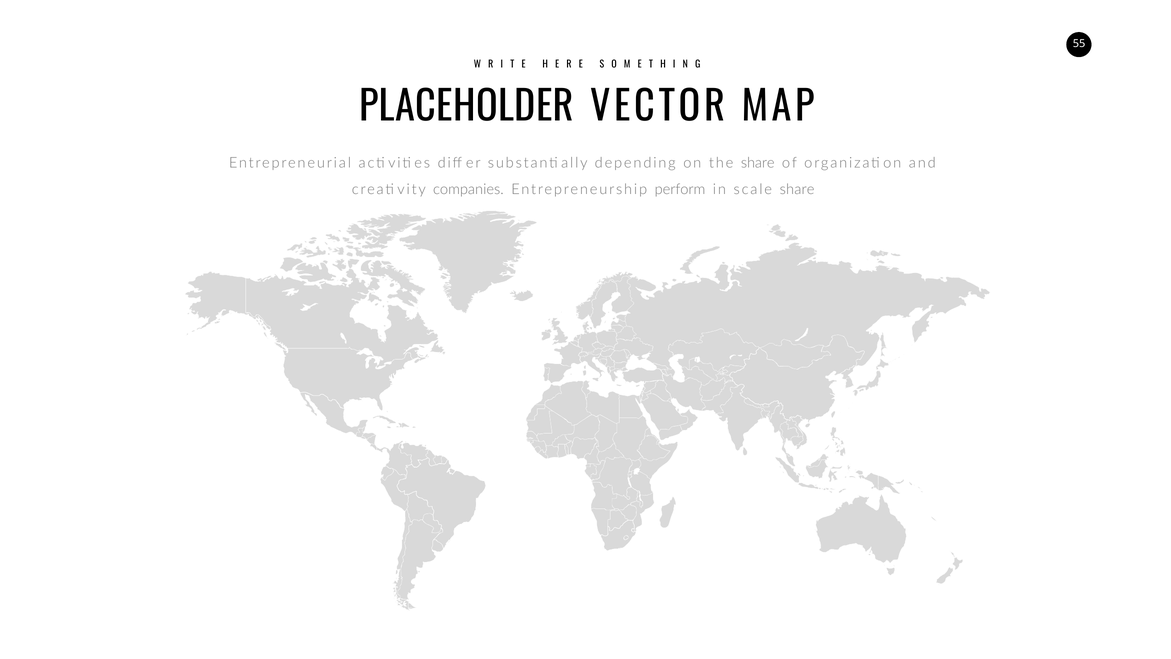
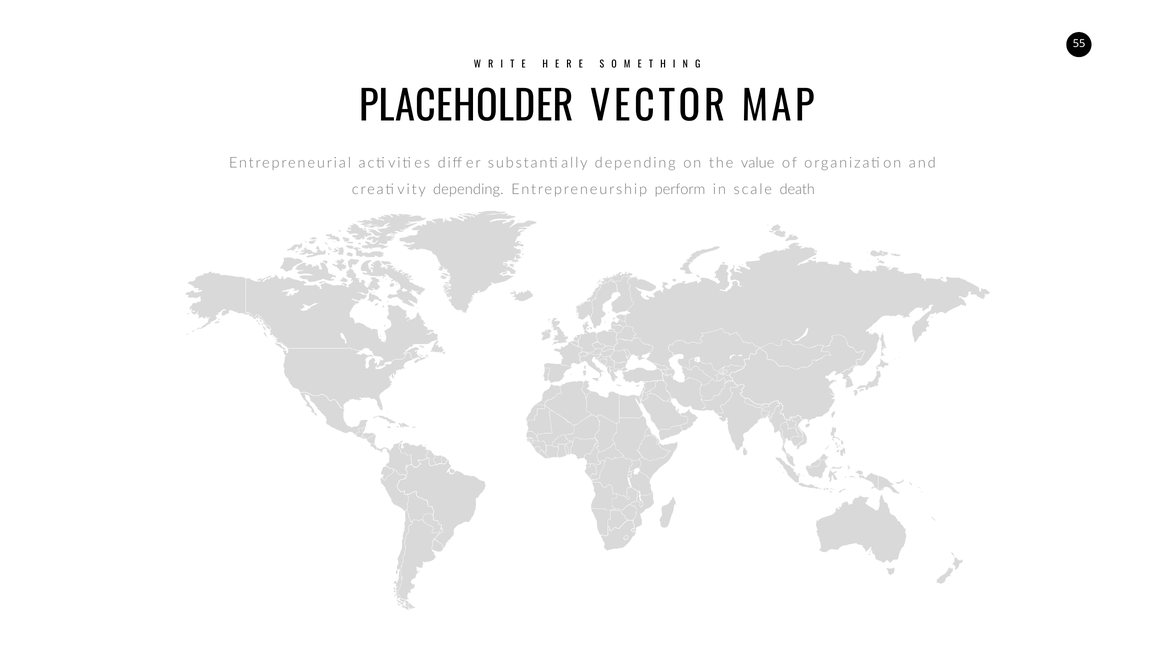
the share: share -> value (758, 163)
creativity companies: companies -> depending (468, 189)
scale share: share -> death (797, 189)
